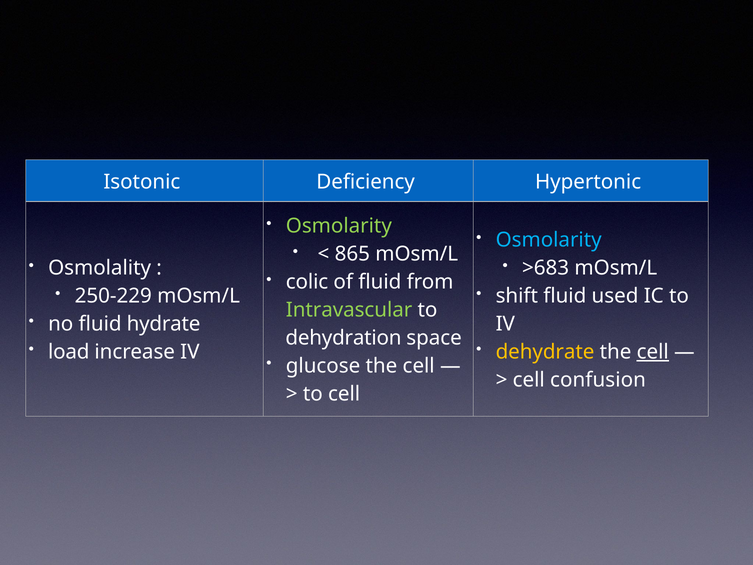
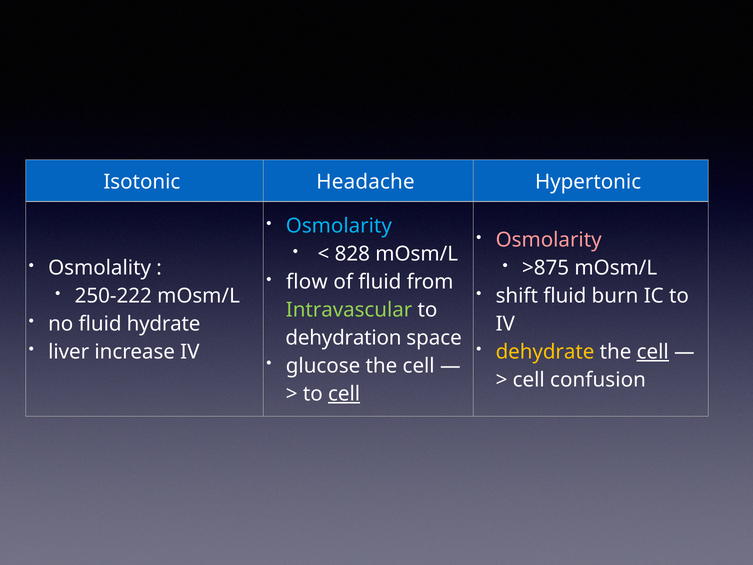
Deficiency: Deficiency -> Headache (365, 182)
Osmolarity colour: light green -> light blue (339, 226)
Osmolarity colour: light blue -> pink (549, 240)
865: 865 -> 828 (352, 254)
>683: >683 -> >875 (546, 268)
colic: colic -> flow (307, 282)
250-229: 250-229 -> 250-222 (113, 296)
used: used -> burn (615, 296)
load: load -> liver (69, 352)
cell underline: none -> present (344, 394)
